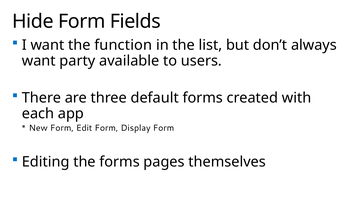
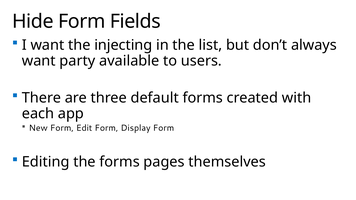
function: function -> injecting (123, 45)
